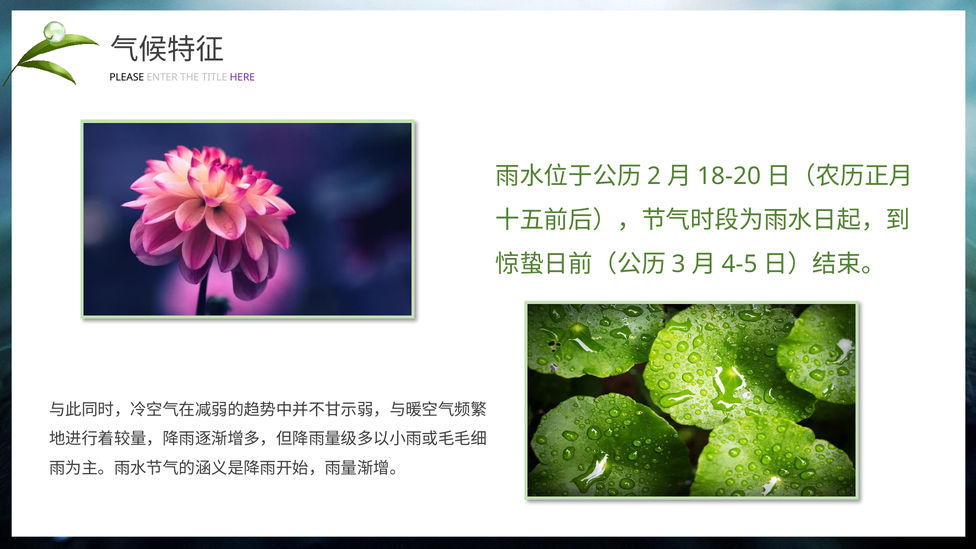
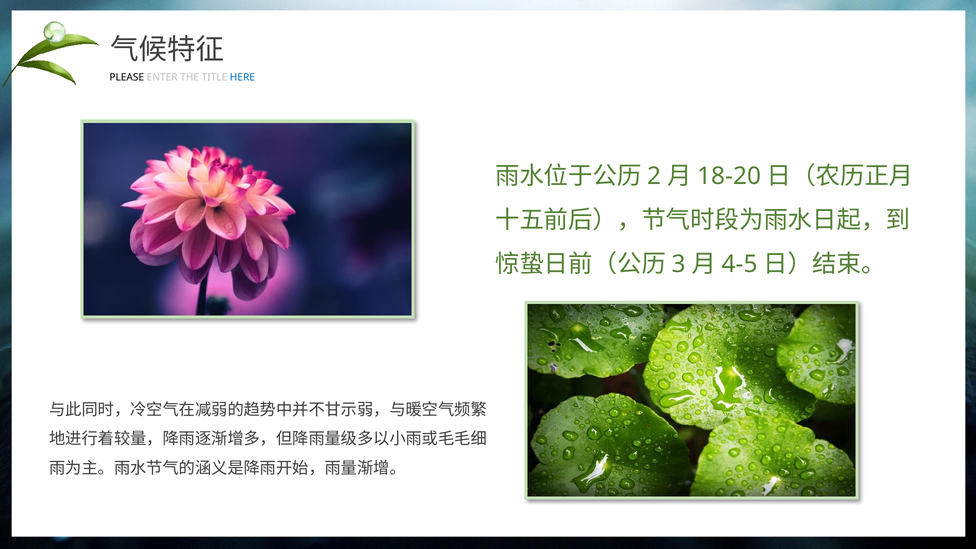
HERE colour: purple -> blue (242, 77)
